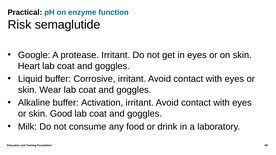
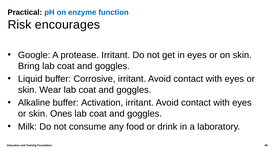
semaglutide: semaglutide -> encourages (68, 25)
Heart: Heart -> Bring (29, 66)
Good: Good -> Ones (61, 114)
